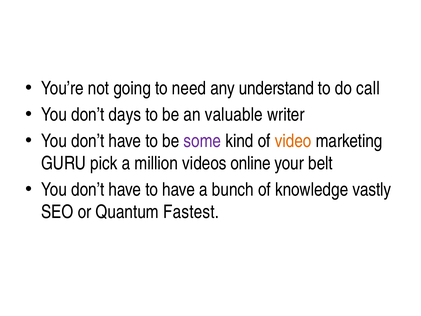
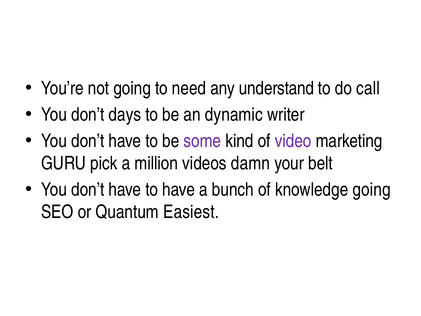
valuable: valuable -> dynamic (234, 115)
video colour: orange -> purple (293, 141)
online: online -> damn (250, 163)
knowledge vastly: vastly -> going (372, 189)
Fastest: Fastest -> Easiest (191, 212)
